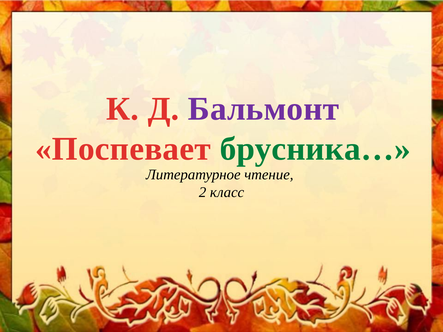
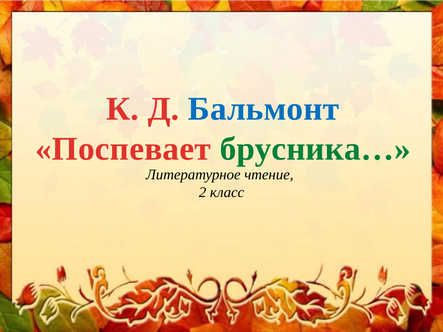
Бальмонт colour: purple -> blue (264, 109)
